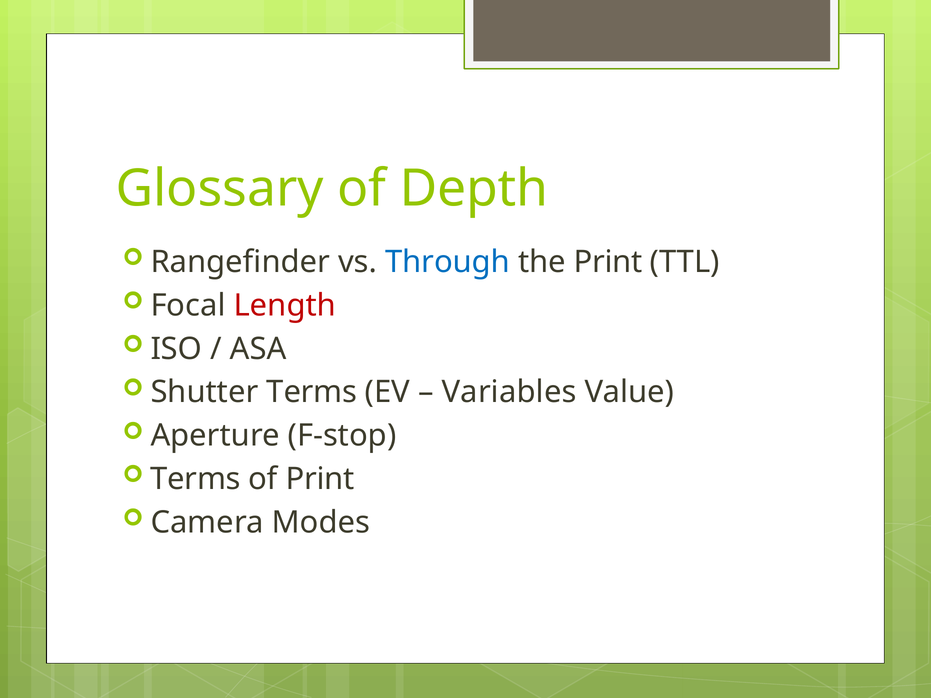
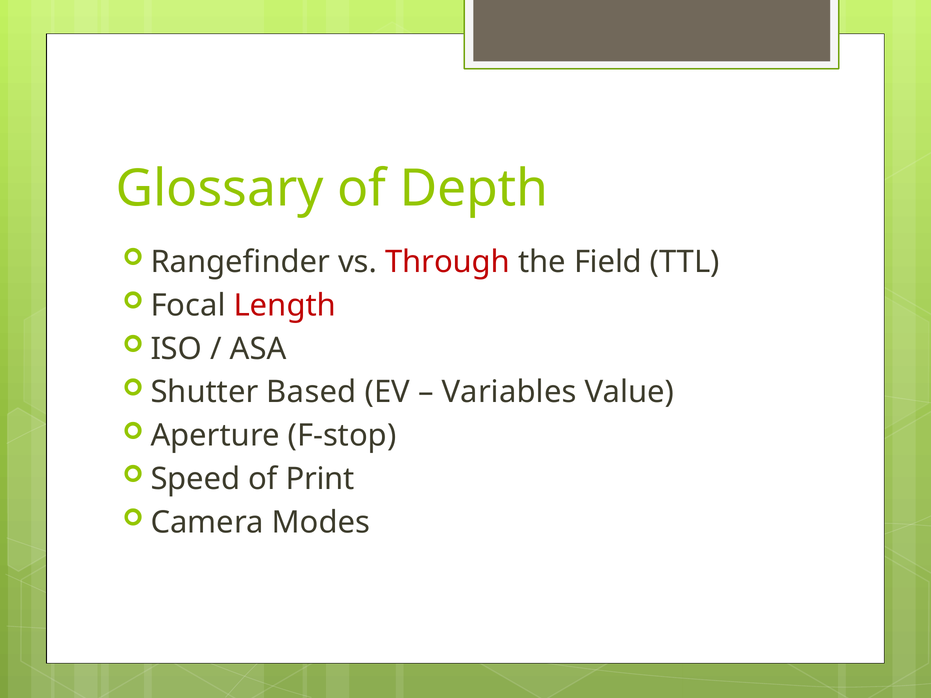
Through colour: blue -> red (448, 262)
the Print: Print -> Field (608, 262)
Shutter Terms: Terms -> Based (312, 392)
Terms: Terms -> Speed (195, 479)
